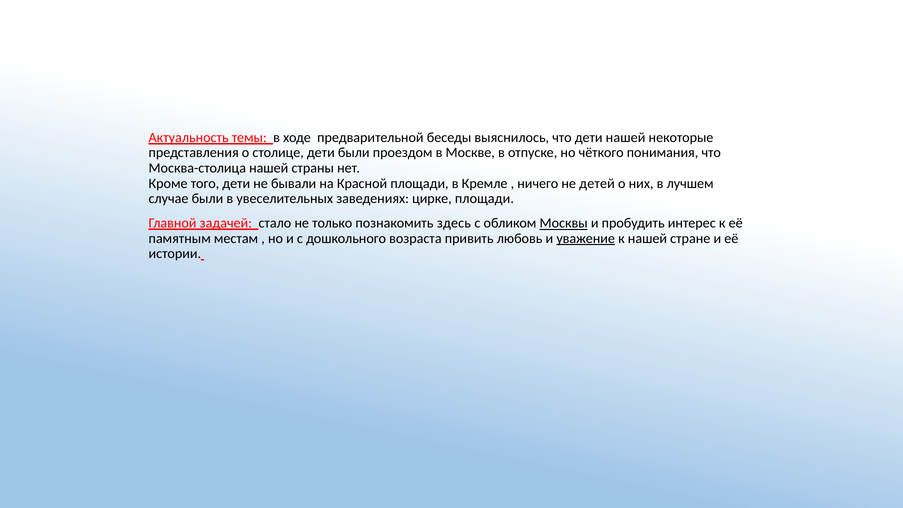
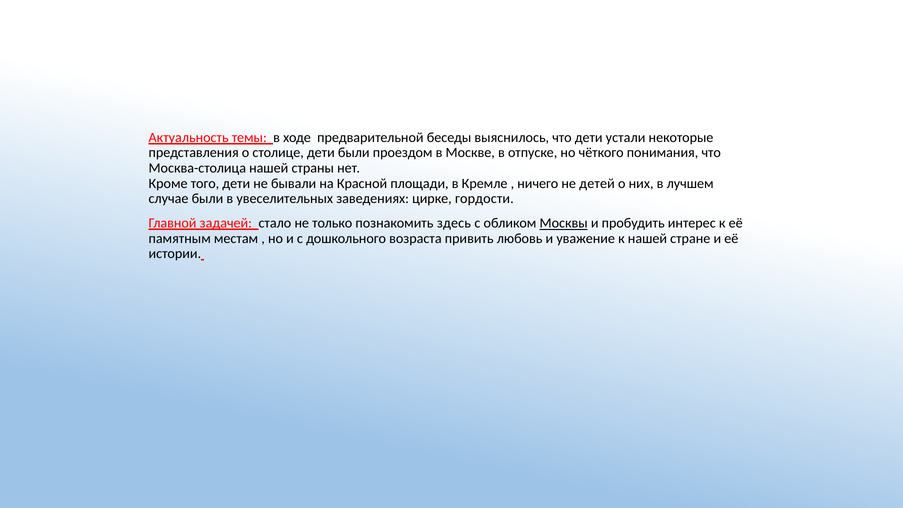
дети нашей: нашей -> устали (626, 138)
цирке площади: площади -> гордости (484, 199)
уважение underline: present -> none (586, 238)
